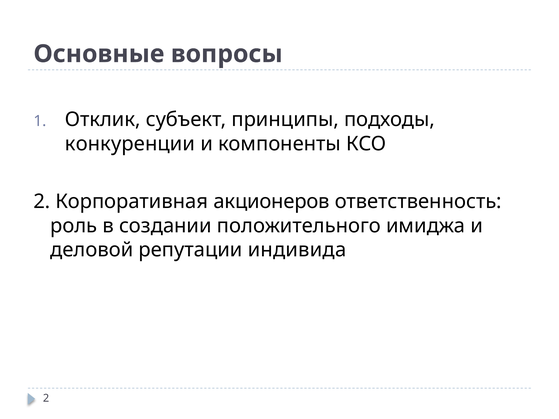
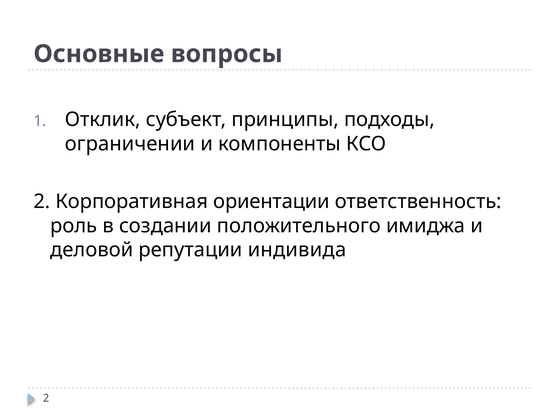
конкуренции: конкуренции -> ограничении (130, 144)
акционеров: акционеров -> ориентации (272, 202)
